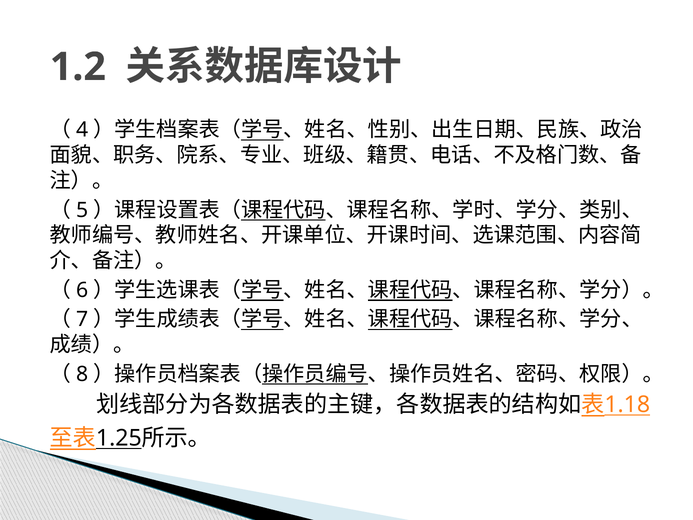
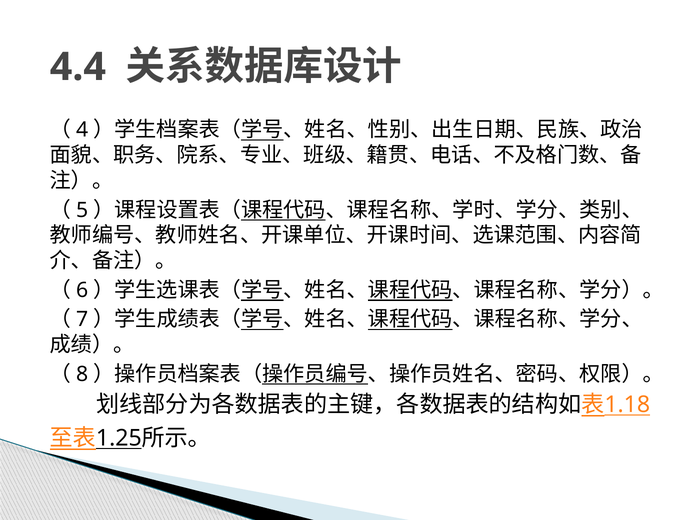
1.2: 1.2 -> 4.4 (78, 67)
